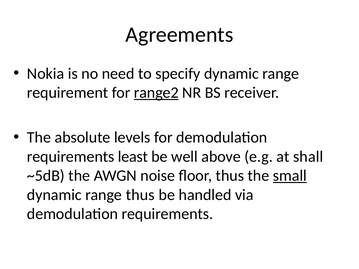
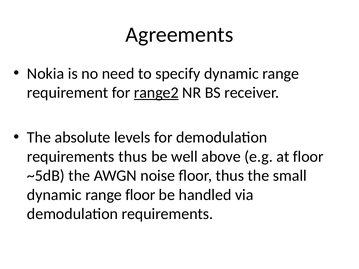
requirements least: least -> thus (133, 157)
at shall: shall -> floor (308, 157)
small underline: present -> none (290, 176)
range thus: thus -> floor (140, 195)
